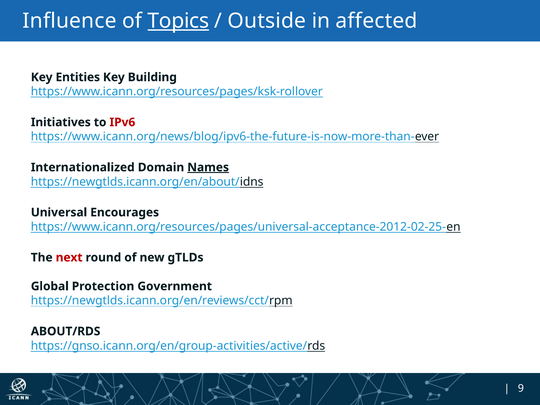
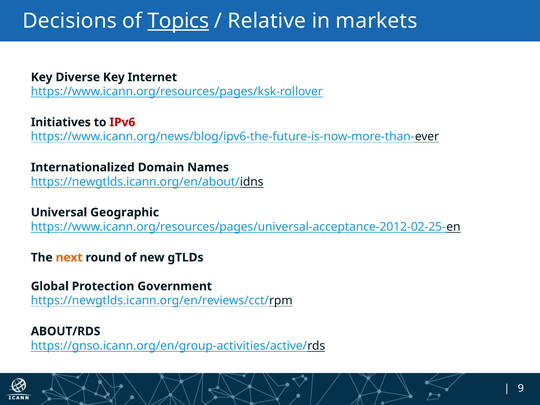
Influence: Influence -> Decisions (70, 21)
Outside: Outside -> Relative (267, 21)
affected: affected -> markets (377, 21)
Entities: Entities -> Diverse (78, 77)
Building: Building -> Internet (152, 77)
Names underline: present -> none (208, 167)
Encourages: Encourages -> Geographic (125, 212)
next colour: red -> orange (69, 257)
